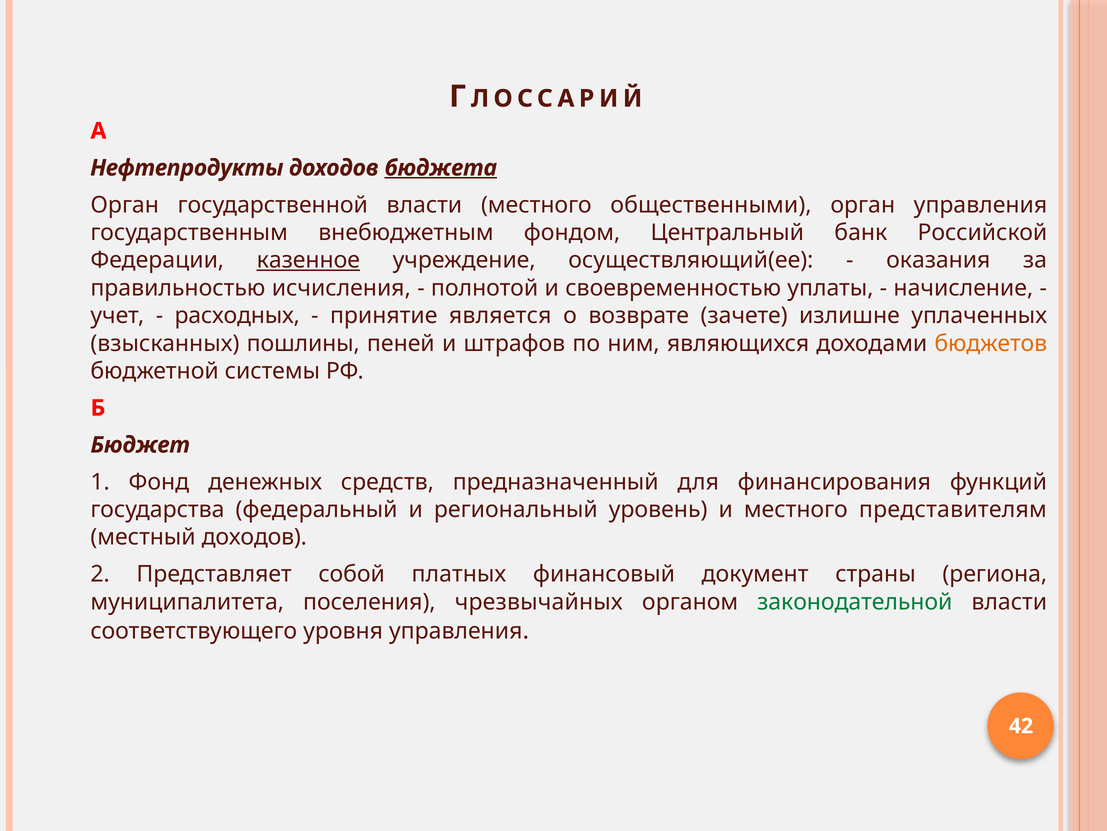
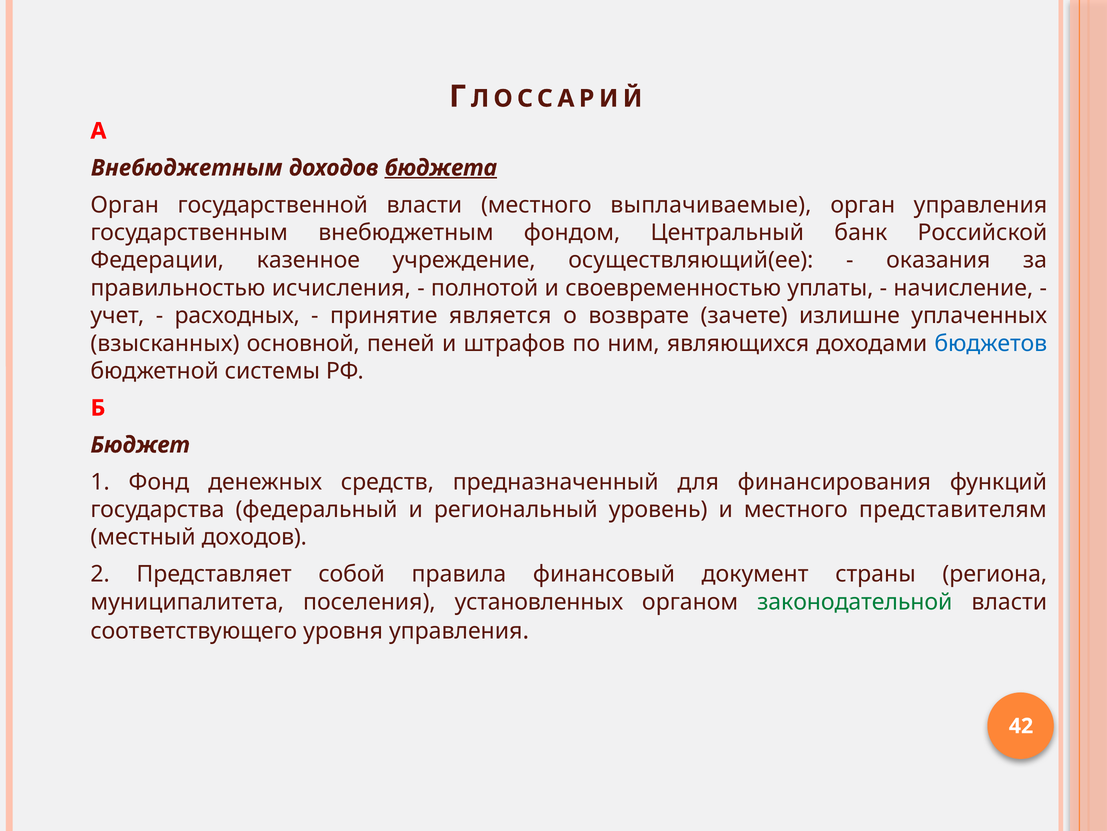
Нефтепродукты: Нефтепродукты -> Внебюджетным (187, 168)
общественными: общественными -> выплачиваемые (711, 205)
казенное underline: present -> none (308, 260)
пошлины: пошлины -> основной (303, 343)
бюджетов colour: orange -> blue (991, 343)
платных: платных -> правила (459, 574)
чрезвычайных: чрезвычайных -> установленных (539, 601)
